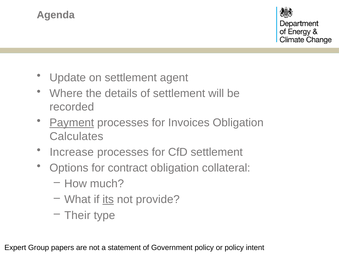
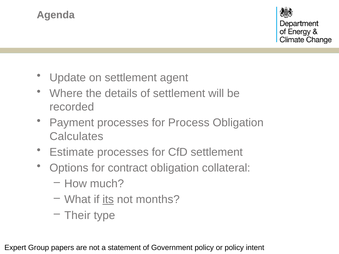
Payment underline: present -> none (72, 123)
Invoices: Invoices -> Process (189, 123)
Increase: Increase -> Estimate (72, 152)
provide: provide -> months (158, 200)
